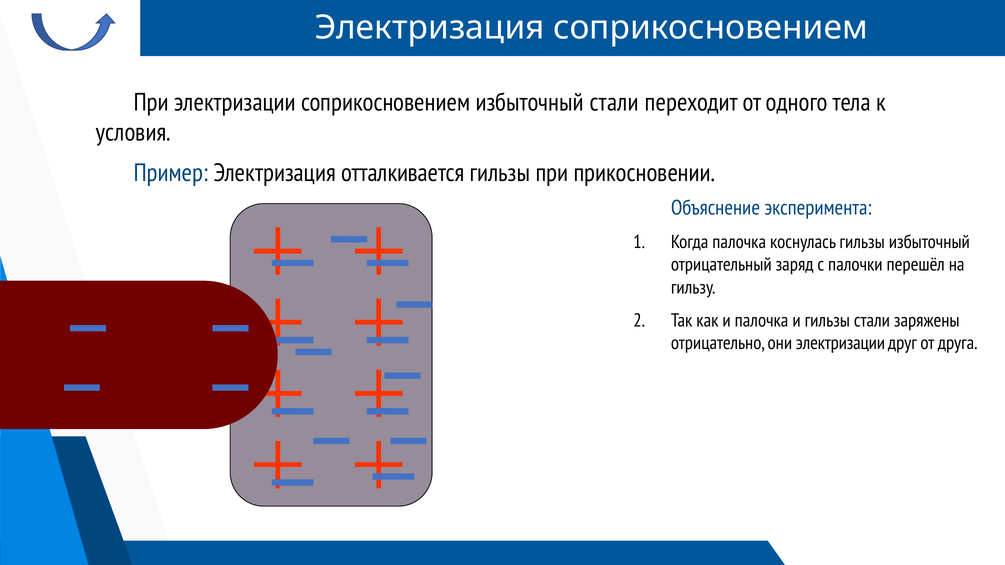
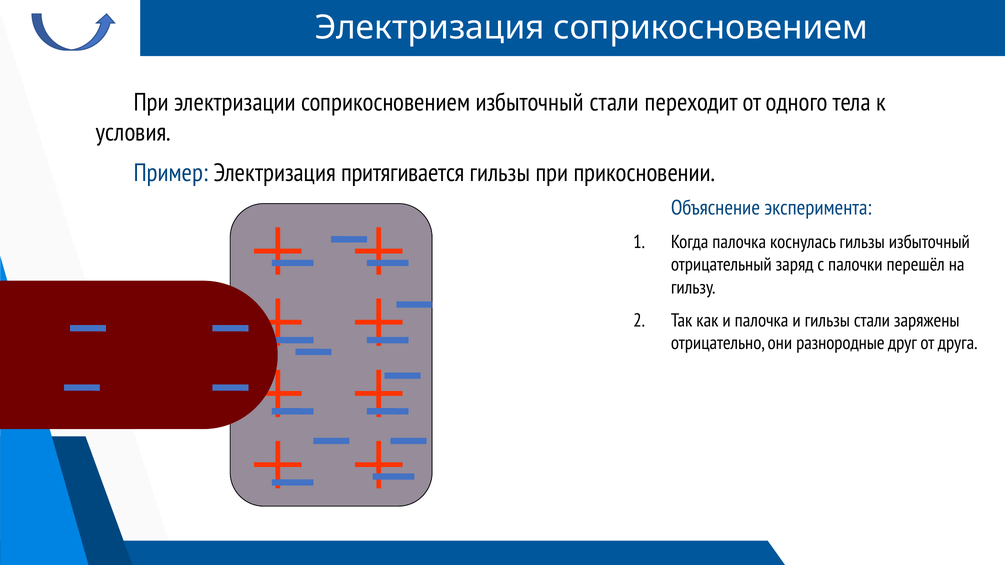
отталкивается: отталкивается -> притягивается (403, 173)
они электризации: электризации -> разнородные (840, 343)
